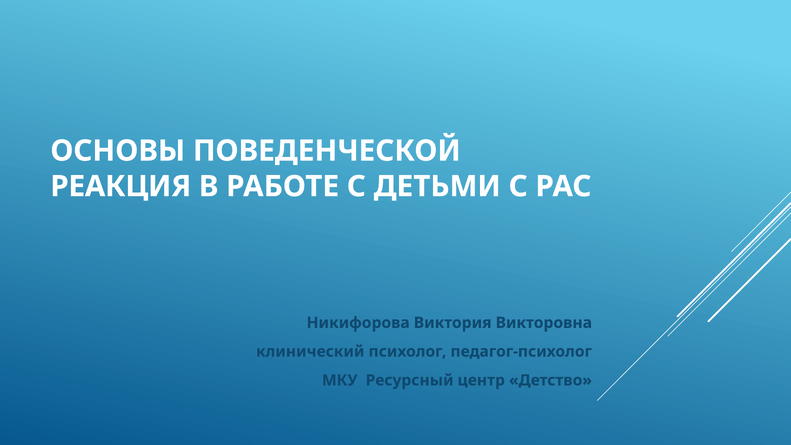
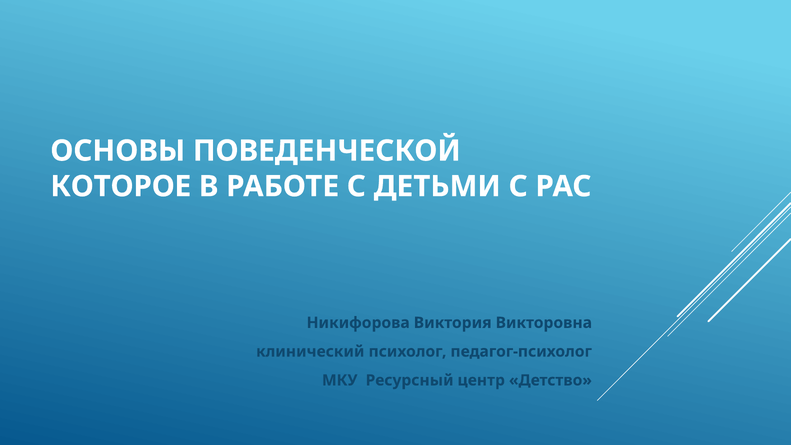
РЕАКЦИЯ: РЕАКЦИЯ -> КОТОРОЕ (121, 186)
